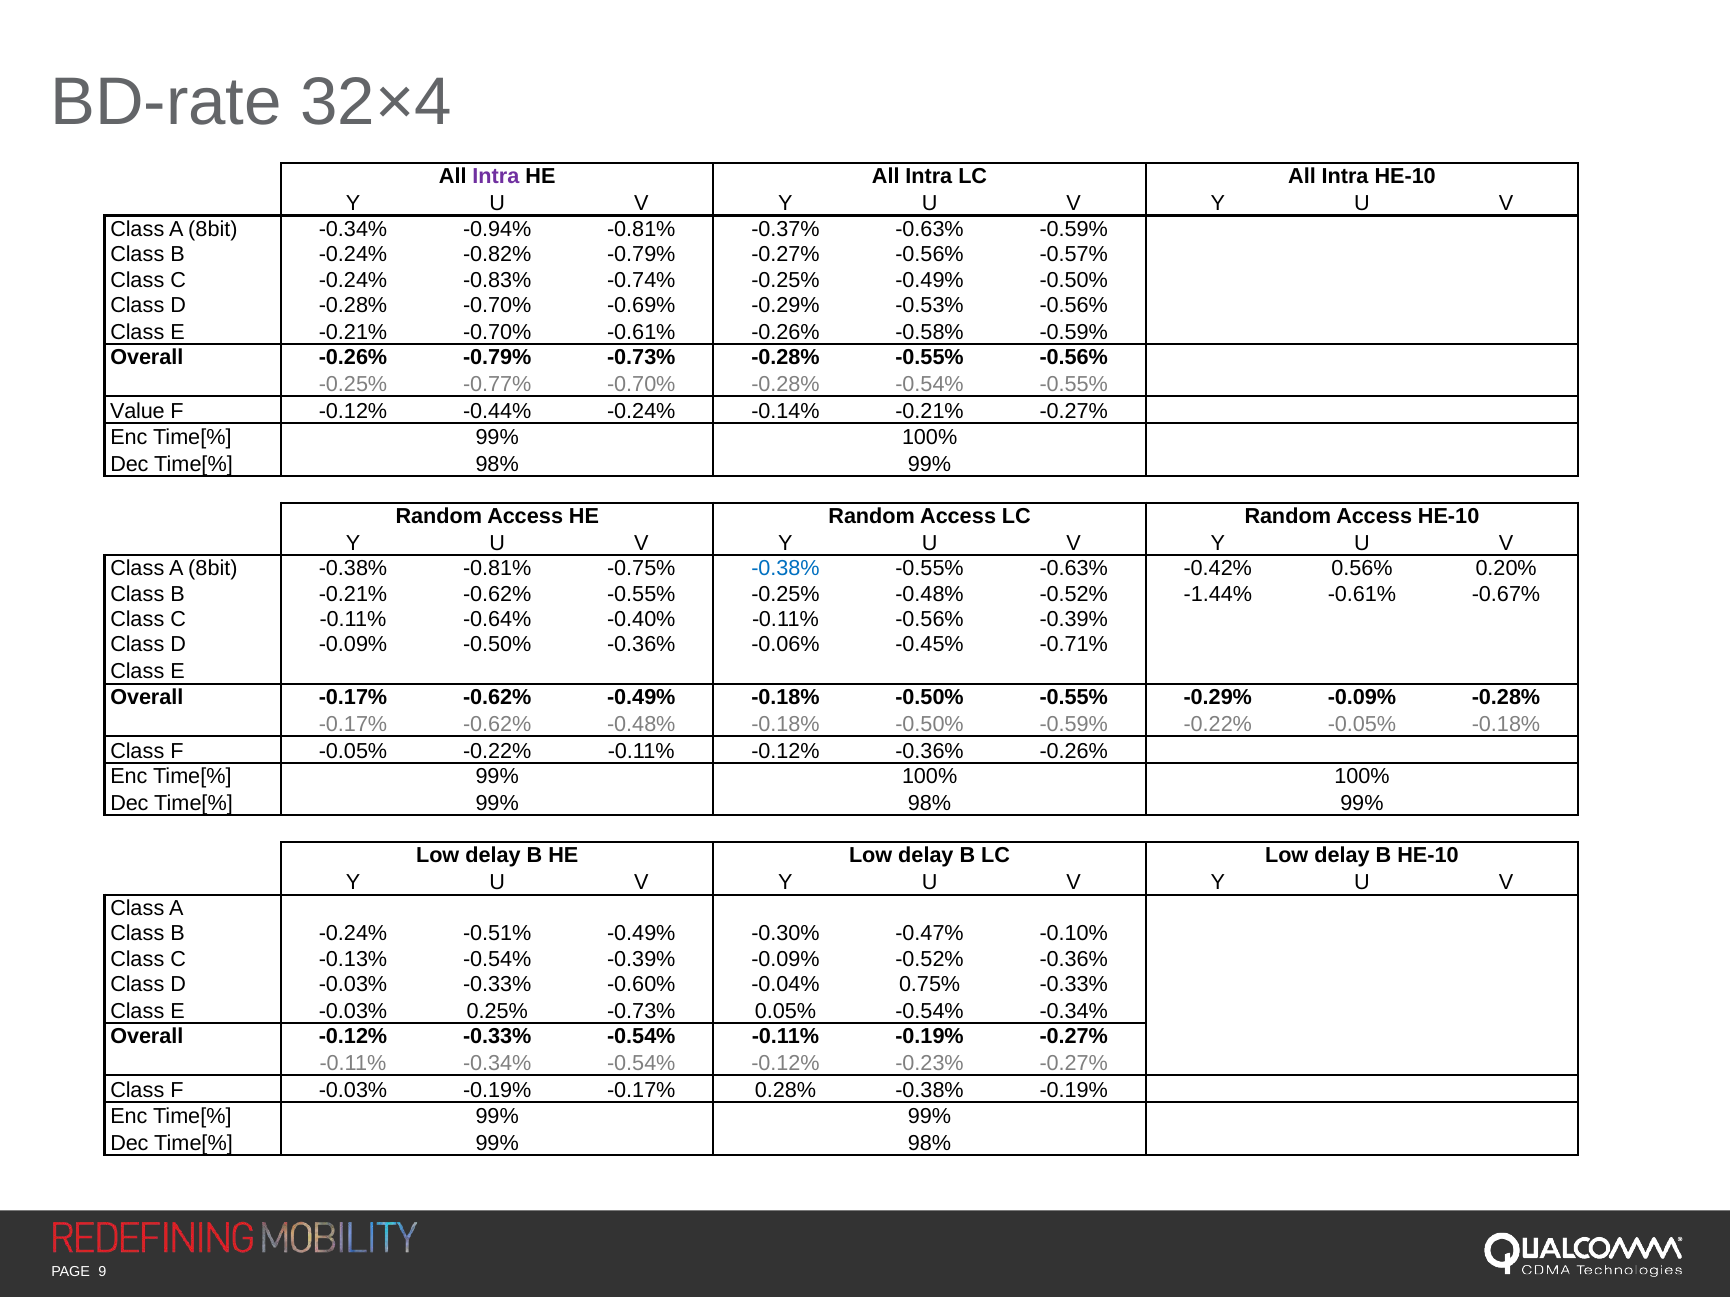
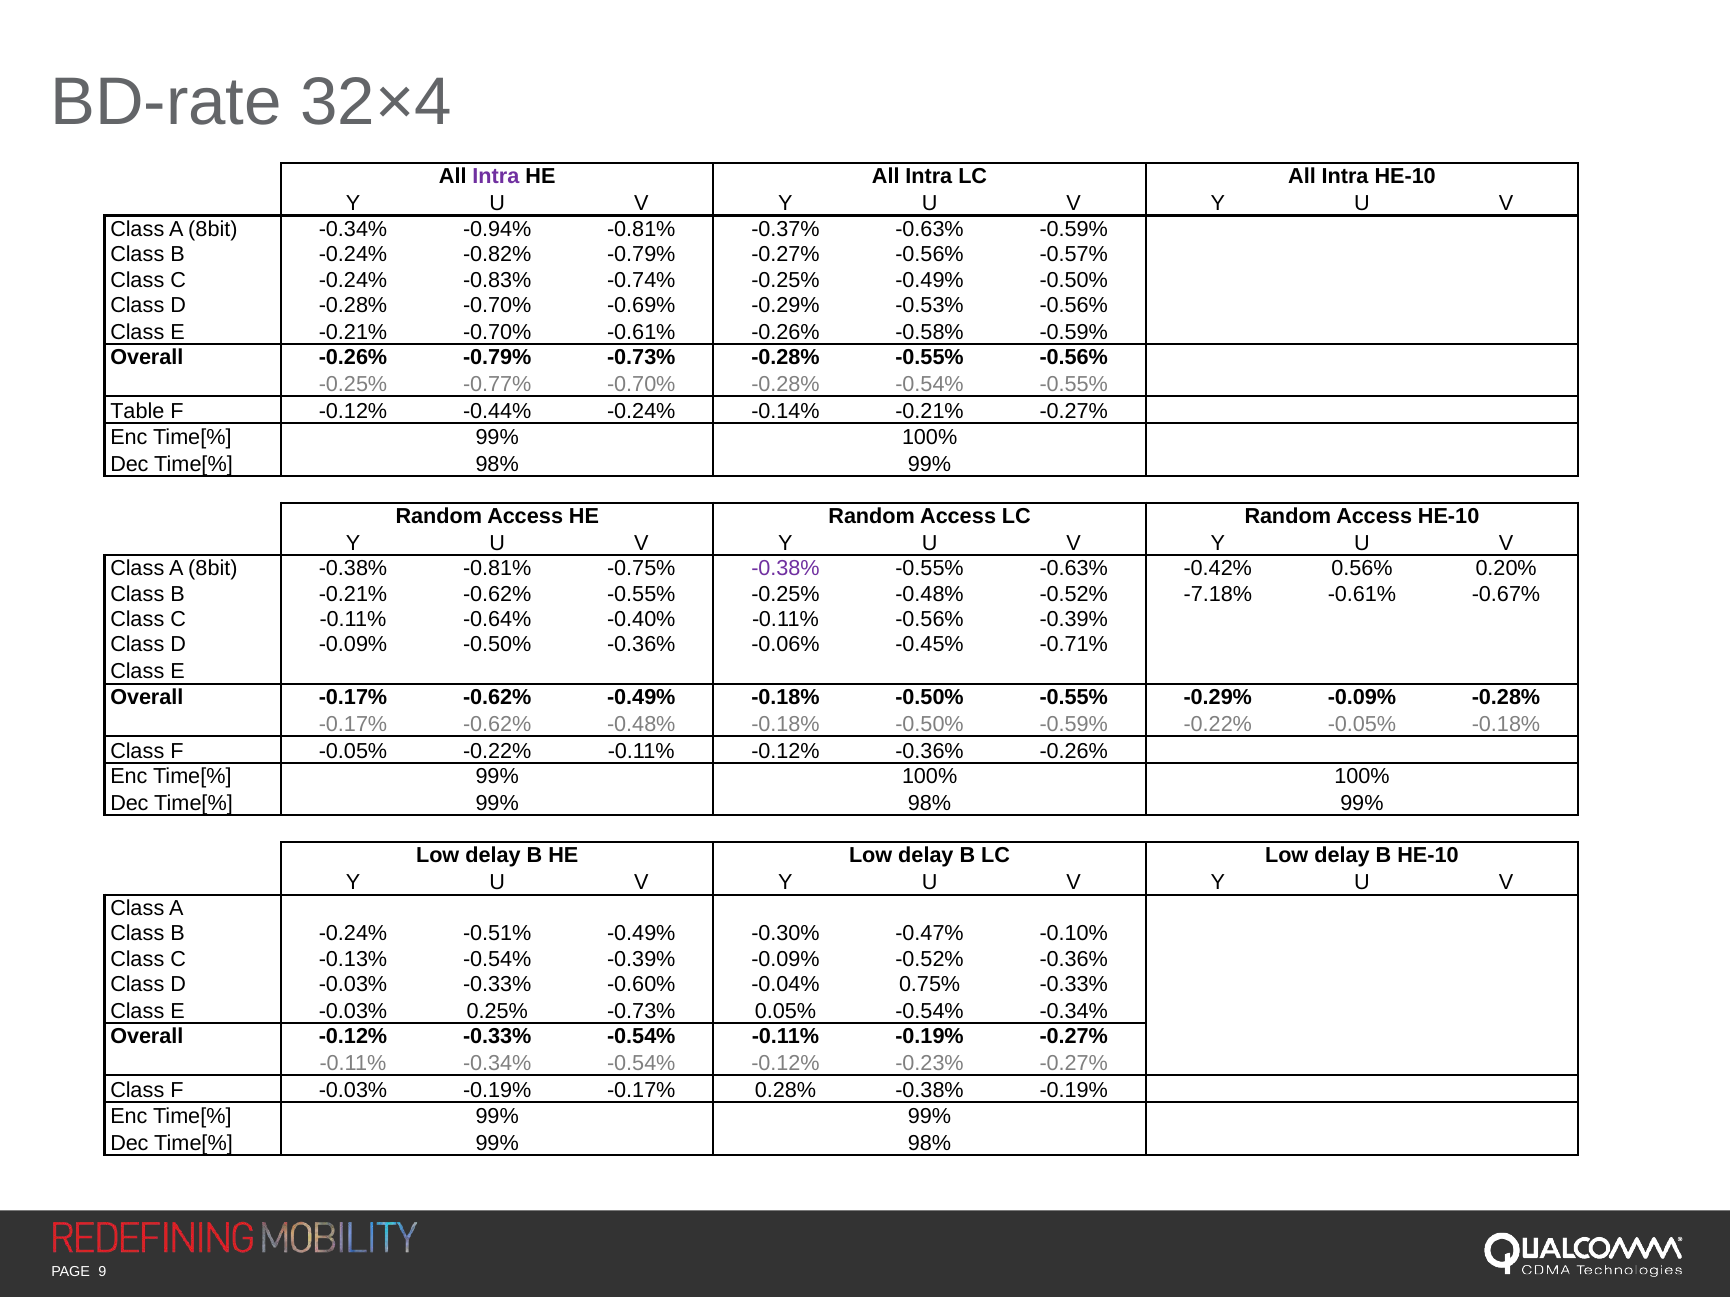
Value: Value -> Table (137, 412)
-0.38% colour: blue -> purple (785, 569)
-1.44%: -1.44% -> -7.18% (1218, 594)
